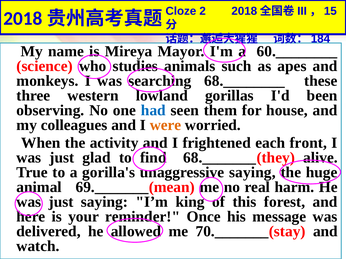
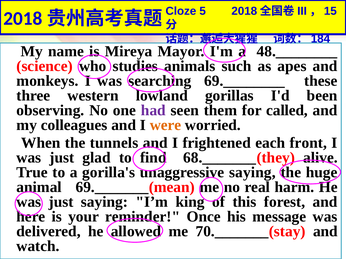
2: 2 -> 5 (203, 11)
60.________: 60.________ -> 48.________ (297, 51)
68.________: 68.________ -> 69.________ (245, 81)
had colour: blue -> purple (153, 111)
house: house -> called (287, 111)
activity: activity -> tunnels (114, 143)
